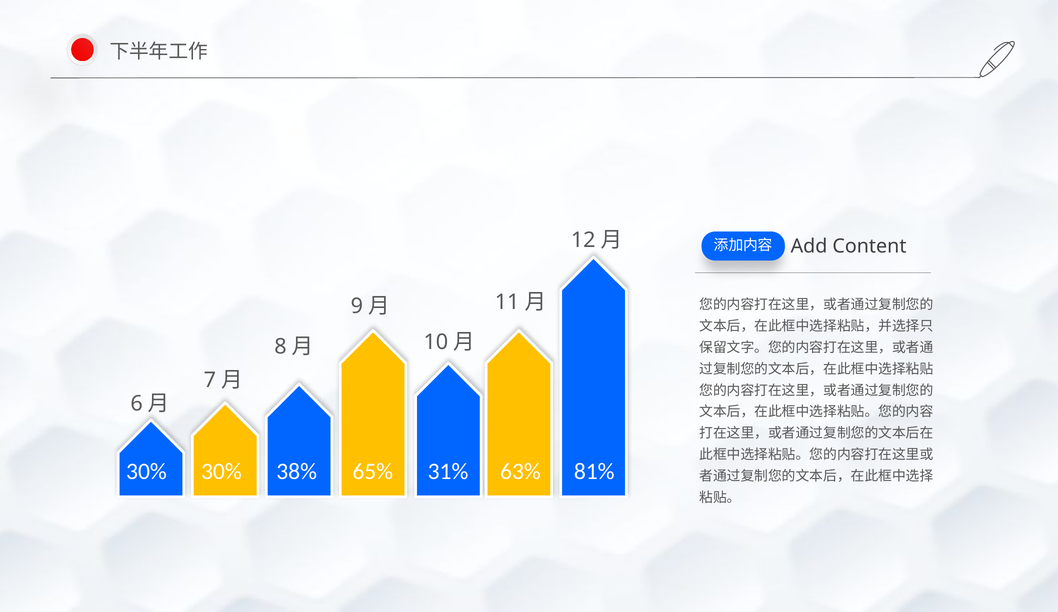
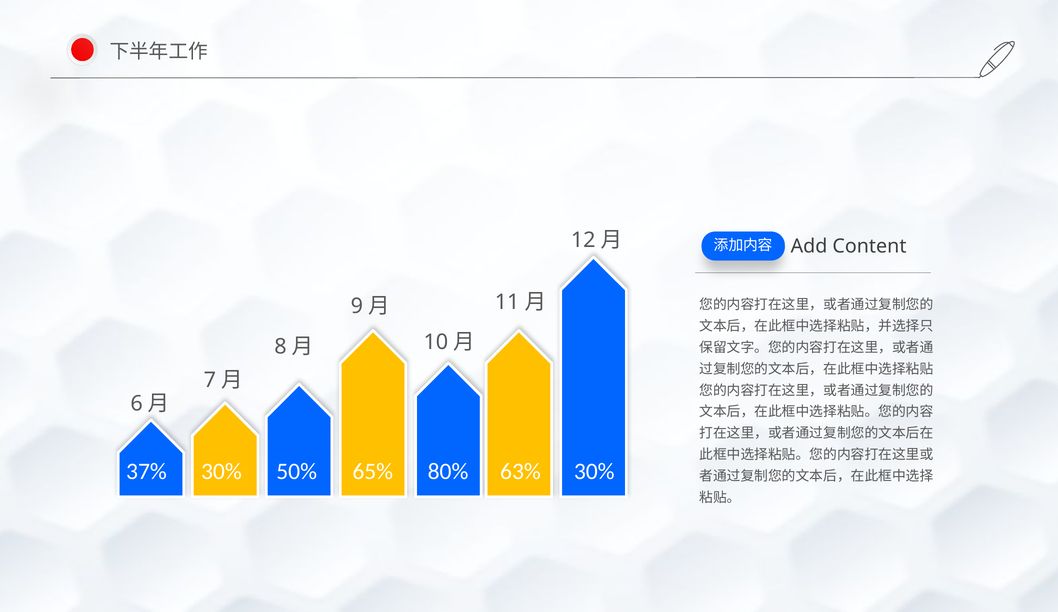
30%: 30% -> 37% (146, 472)
38%: 38% -> 50% (297, 472)
31%: 31% -> 80% (448, 472)
63% 81%: 81% -> 30% (594, 472)
